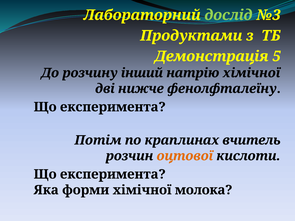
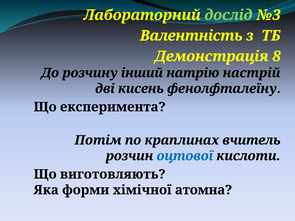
Продуктами: Продуктами -> Валентність (191, 36)
5: 5 -> 8 (276, 56)
натрію хімічної: хімічної -> настрій (251, 73)
нижче: нижче -> кисень (141, 89)
оцтової colour: orange -> blue (185, 156)
експеримента: експеримента -> виготовляють (113, 174)
молока: молока -> атомна (204, 190)
